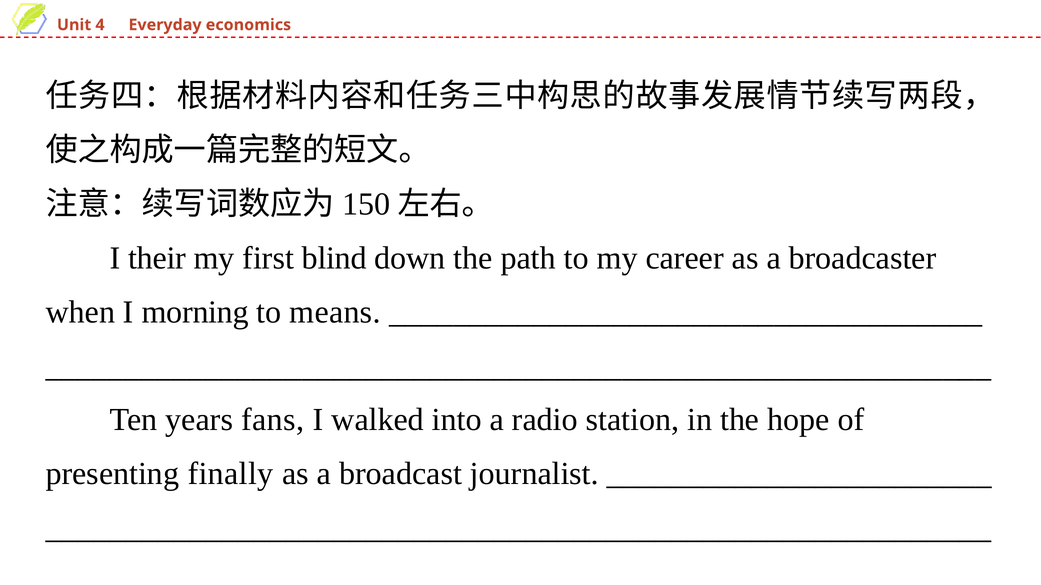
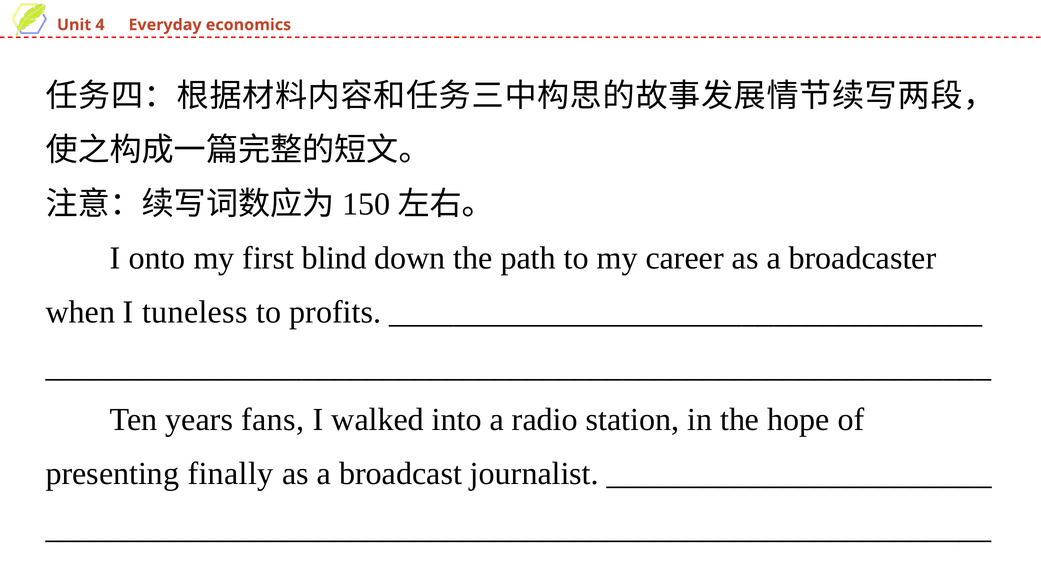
their: their -> onto (157, 258)
morning: morning -> tuneless (195, 312)
means: means -> profits (335, 312)
